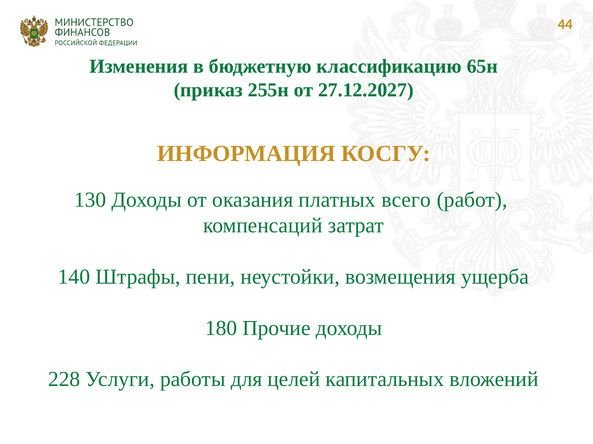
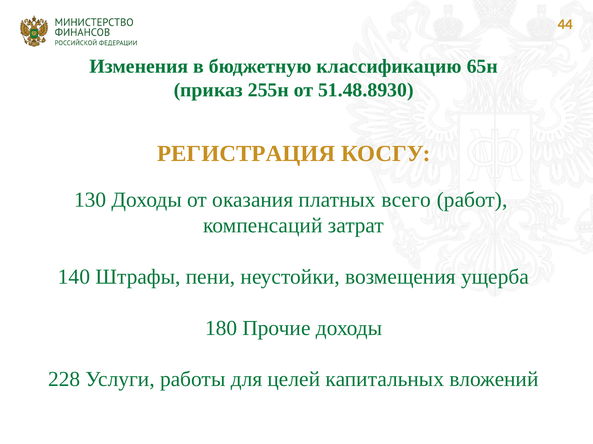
27.12.2027: 27.12.2027 -> 51.48.8930 (366, 90)
ИНФОРМАЦИЯ: ИНФОРМАЦИЯ -> РЕГИСТРАЦИЯ (246, 154)
